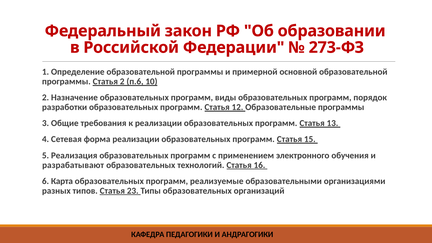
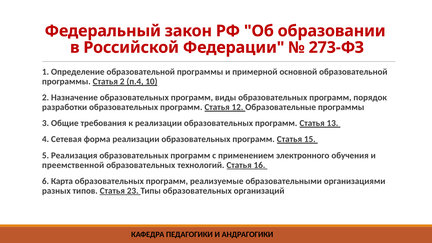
п.6: п.6 -> п.4 (135, 82)
разрабатывают: разрабатывают -> преемственной (73, 165)
